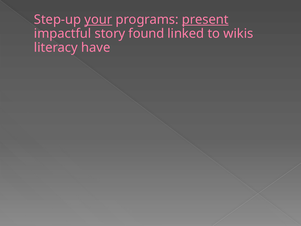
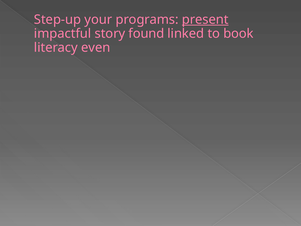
your underline: present -> none (98, 19)
wikis: wikis -> book (238, 34)
have: have -> even (96, 48)
